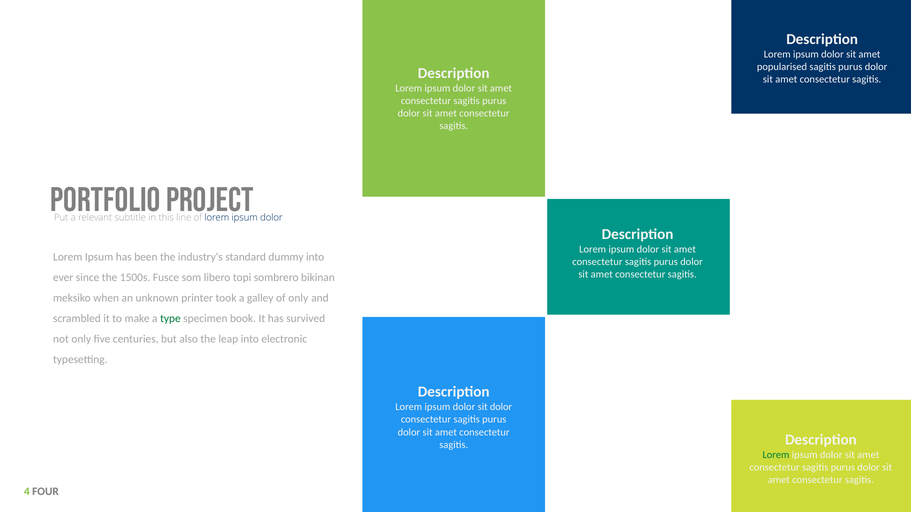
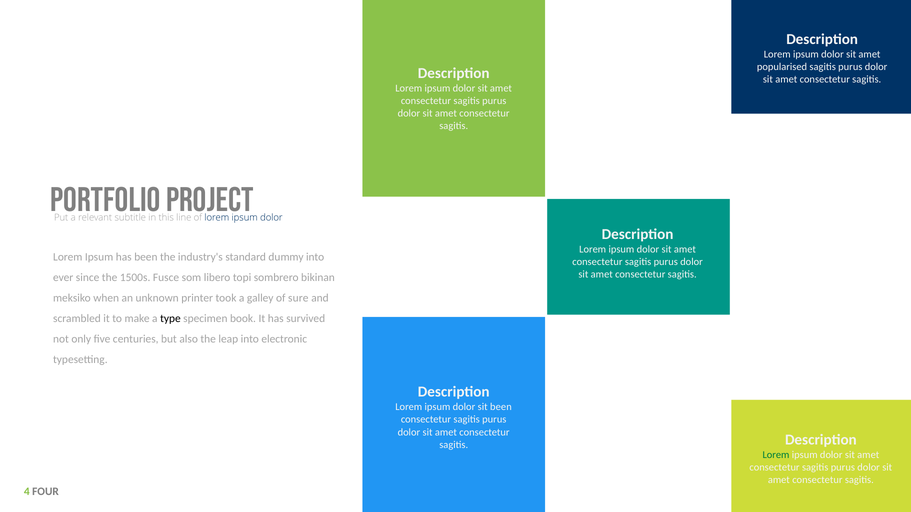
of only: only -> sure (298, 298)
type colour: green -> black (170, 319)
sit dolor: dolor -> been (501, 407)
